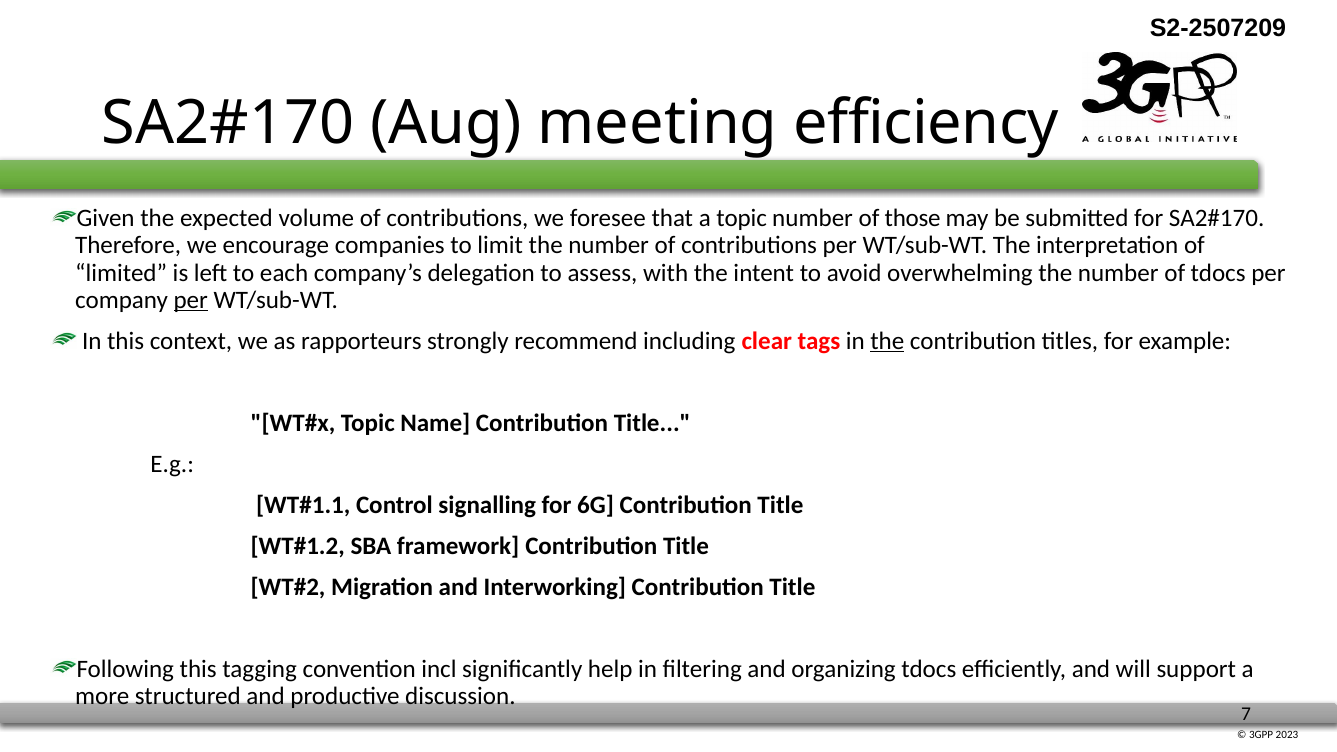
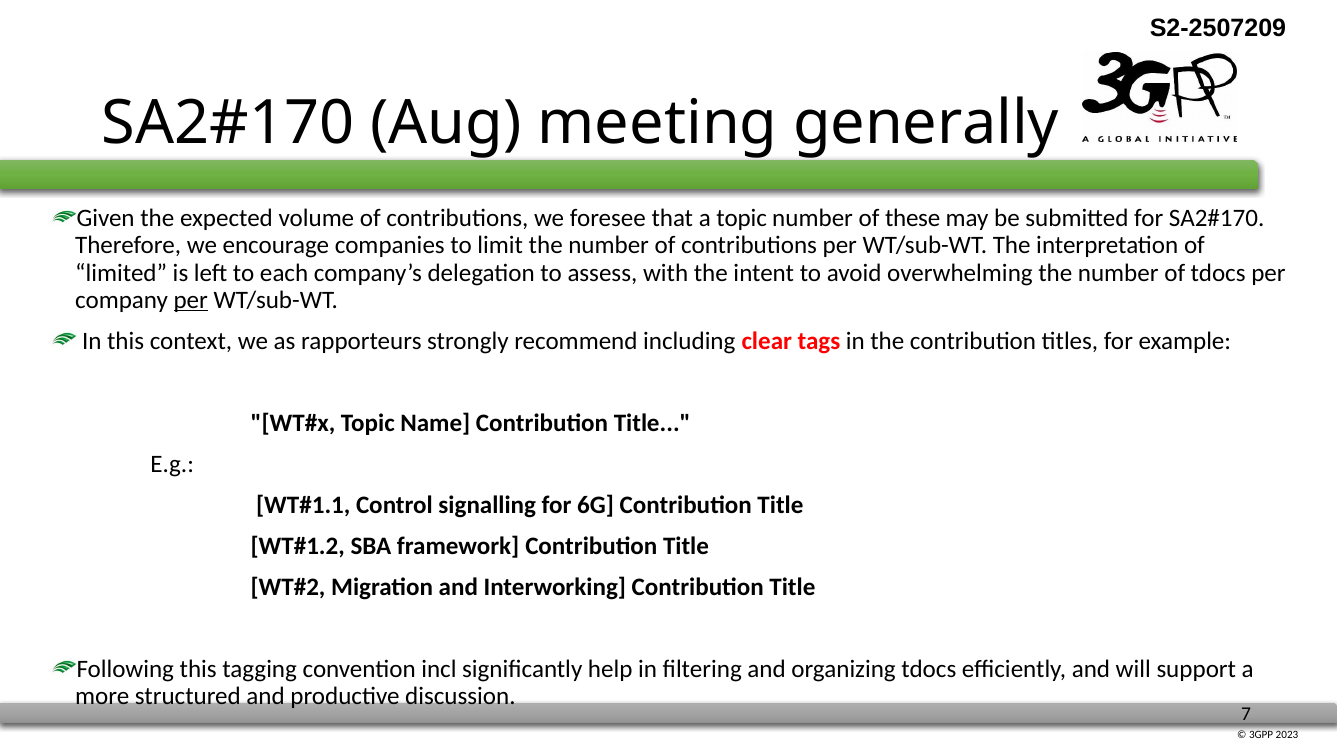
efficiency: efficiency -> generally (926, 123)
those: those -> these (913, 219)
the underline: present -> none (887, 341)
